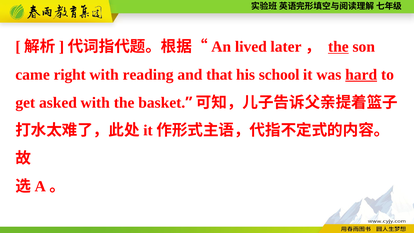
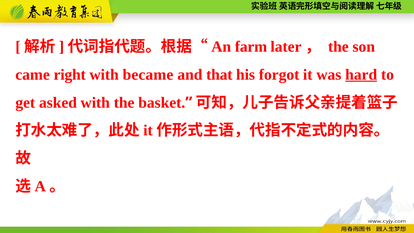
lived: lived -> farm (251, 47)
the underline: present -> none (338, 47)
reading: reading -> became (148, 75)
school: school -> forgot (279, 75)
